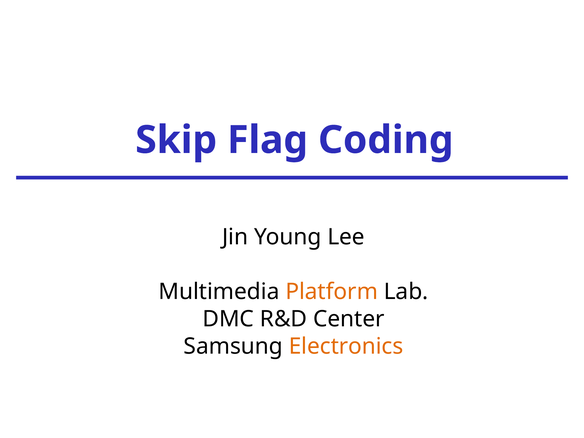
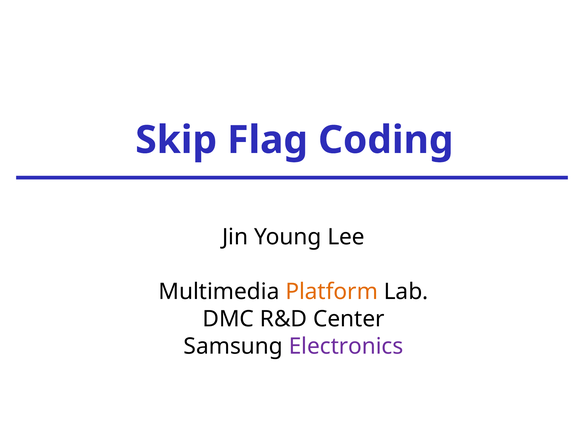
Electronics colour: orange -> purple (346, 346)
